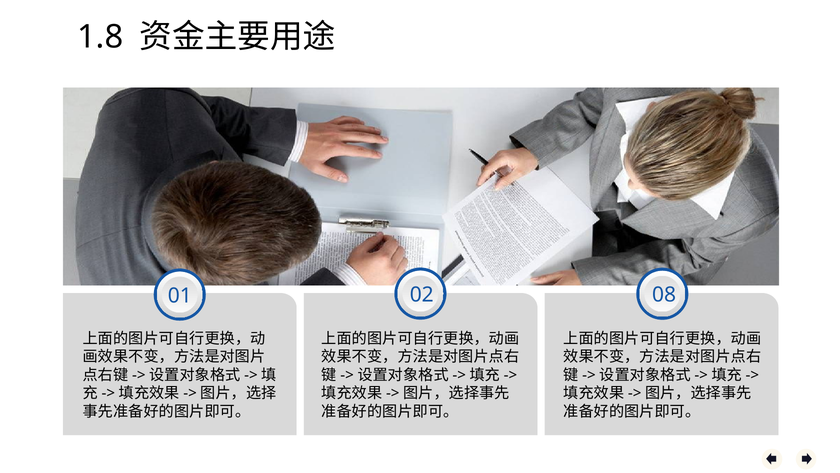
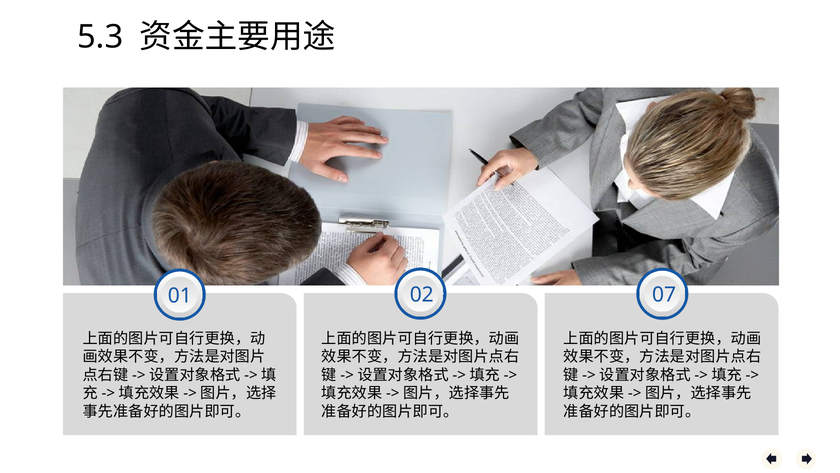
1.8: 1.8 -> 5.3 (100, 37)
08: 08 -> 07 (664, 295)
